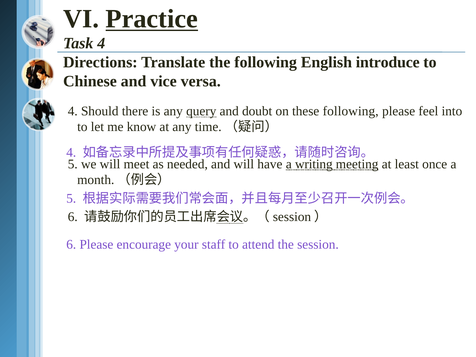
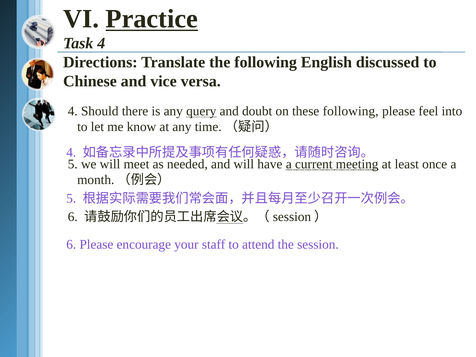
introduce: introduce -> discussed (388, 62)
writing: writing -> current (314, 164)
